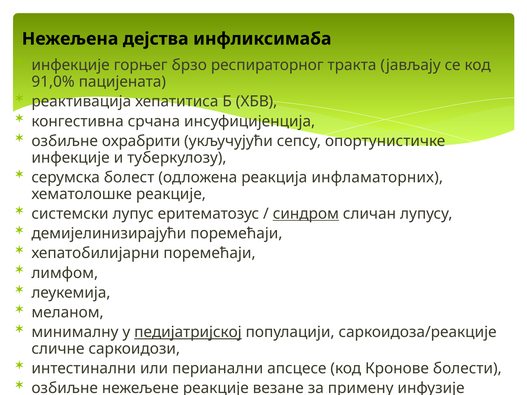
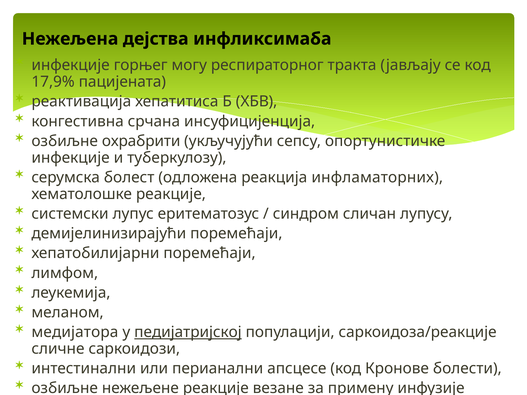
брзо: брзо -> могу (189, 65)
91,0%: 91,0% -> 17,9% (53, 82)
синдром underline: present -> none (306, 214)
минималну: минималну -> медијатора (75, 332)
